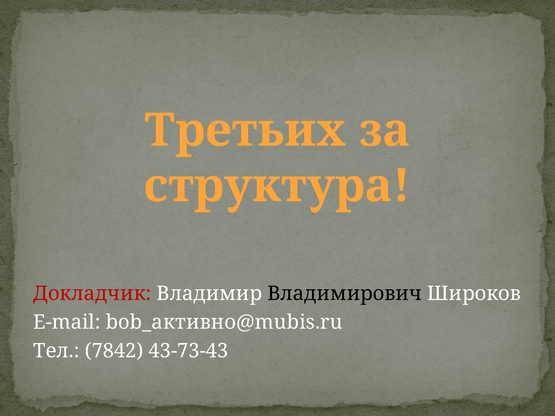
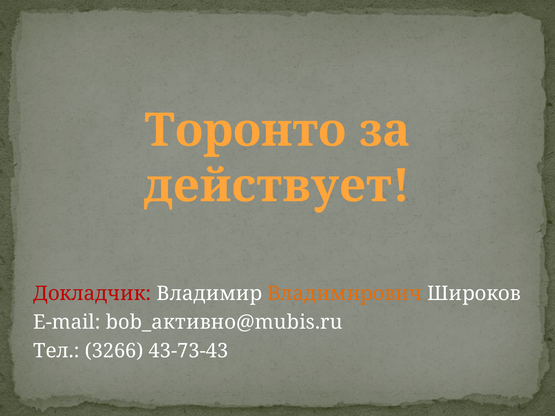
Третьих: Третьих -> Торонто (245, 131)
структура: структура -> действует (277, 186)
Владимирович colour: black -> orange (345, 294)
7842: 7842 -> 3266 (114, 351)
